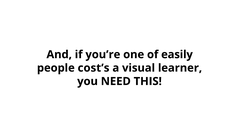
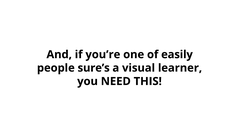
cost’s: cost’s -> sure’s (94, 68)
